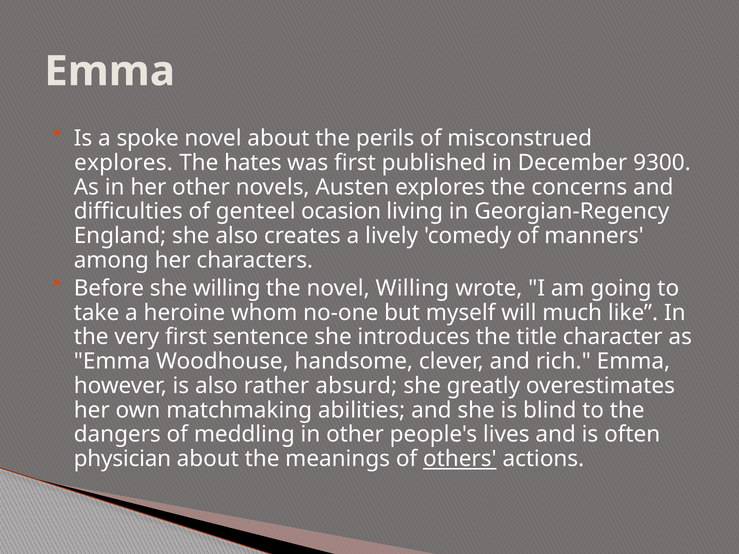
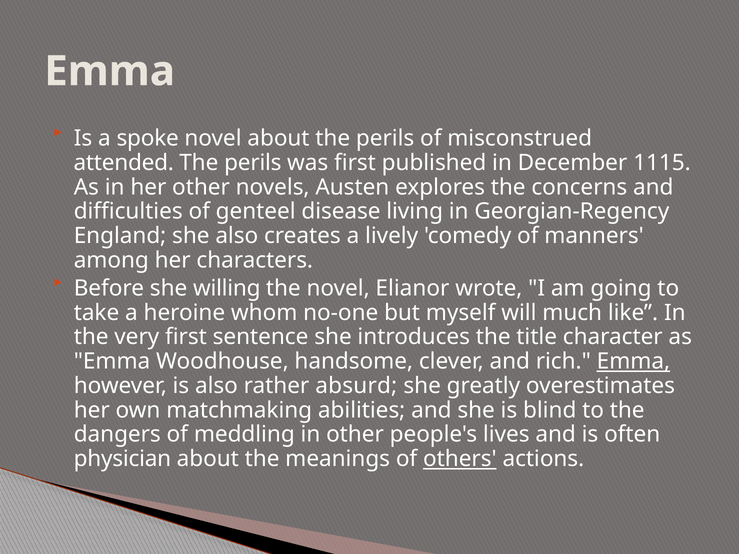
explores: explores -> attended (124, 163)
hates: hates -> perils (253, 163)
9300: 9300 -> 1115 (662, 163)
ocasion: ocasion -> disease (341, 212)
novel Willing: Willing -> Elianor (412, 288)
Emma underline: none -> present (633, 362)
